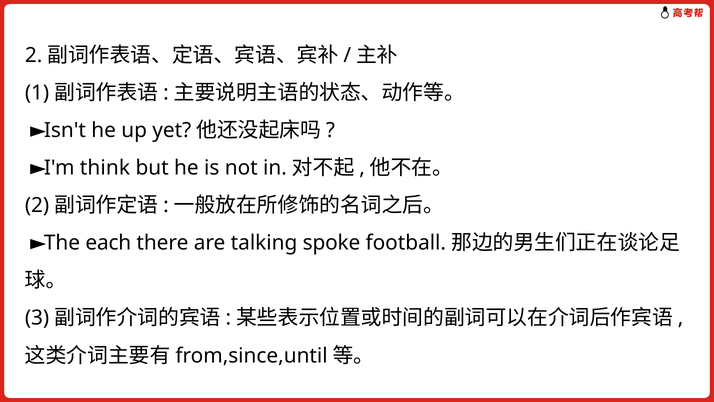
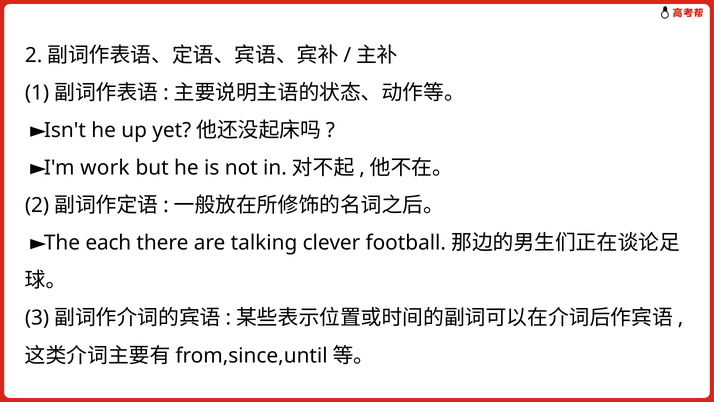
think: think -> work (105, 168)
spoke: spoke -> clever (331, 243)
